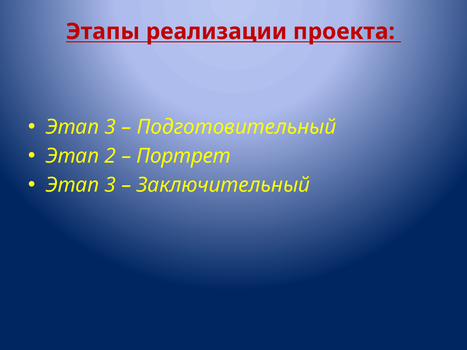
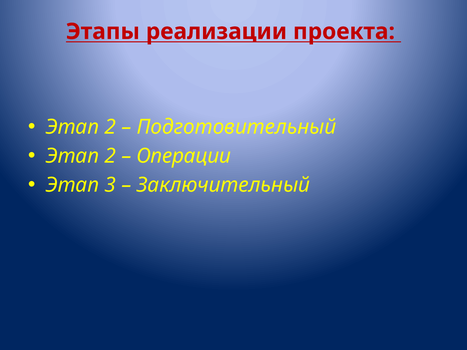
3: 3 -> 2 (110, 127)
Портрет: Портрет -> Операции (184, 156)
